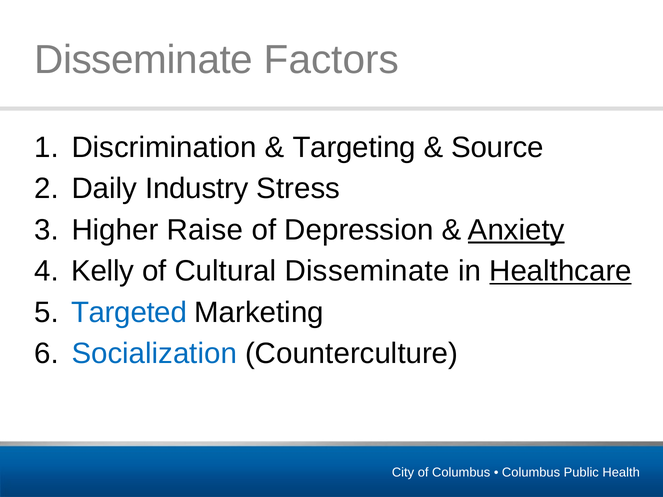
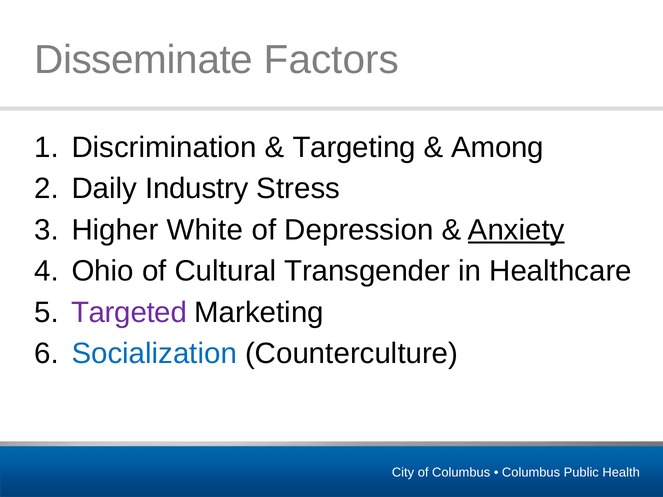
Source: Source -> Among (498, 147)
Raise: Raise -> White (205, 230)
Kelly: Kelly -> Ohio (103, 271)
Cultural Disseminate: Disseminate -> Transgender (367, 271)
Healthcare underline: present -> none (561, 271)
Targeted colour: blue -> purple (129, 312)
